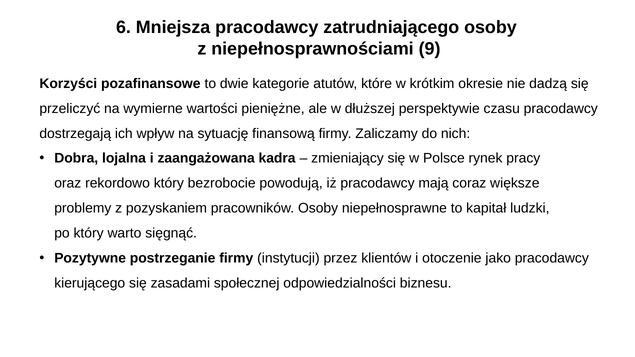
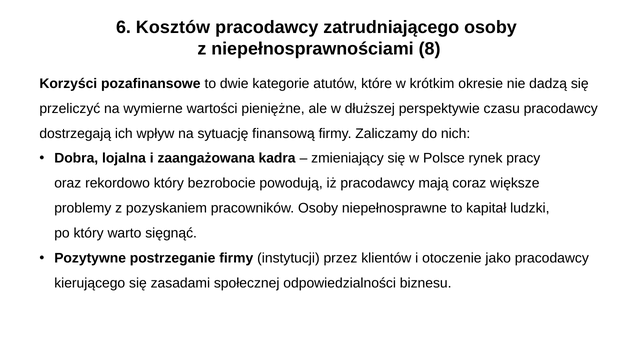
Mniejsza: Mniejsza -> Kosztów (173, 28)
9: 9 -> 8 (430, 49)
